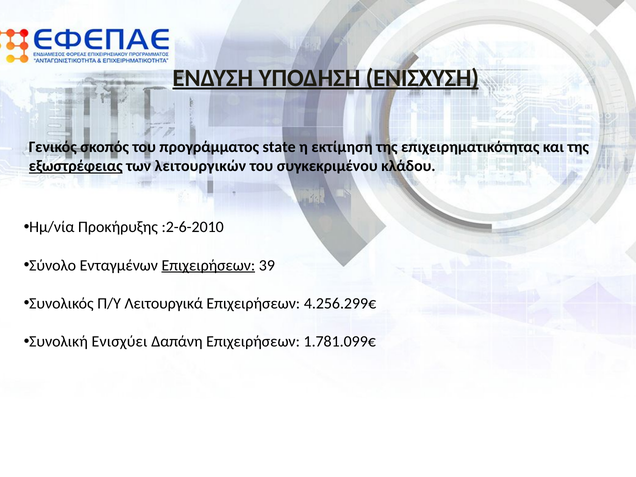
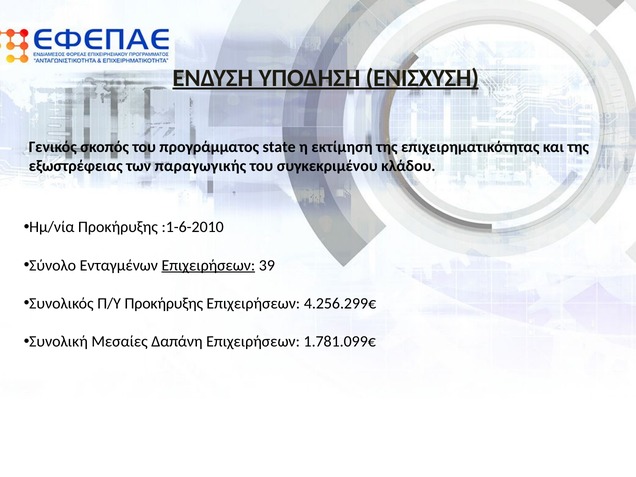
εξωστρέφειας underline: present -> none (76, 166)
λειτουργικών: λειτουργικών -> παραγωγικής (200, 166)
:2-6-2010: :2-6-2010 -> :1-6-2010 (193, 227)
Π/Υ Λειτουργικά: Λειτουργικά -> Προκήρυξης (164, 304)
Ενισχύει: Ενισχύει -> Μεσαίες (120, 342)
